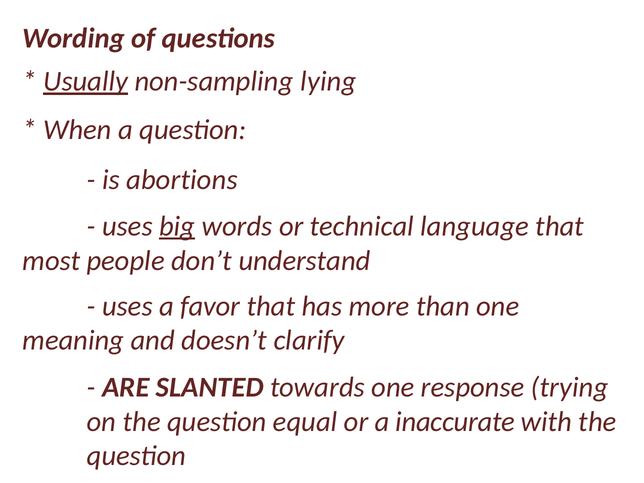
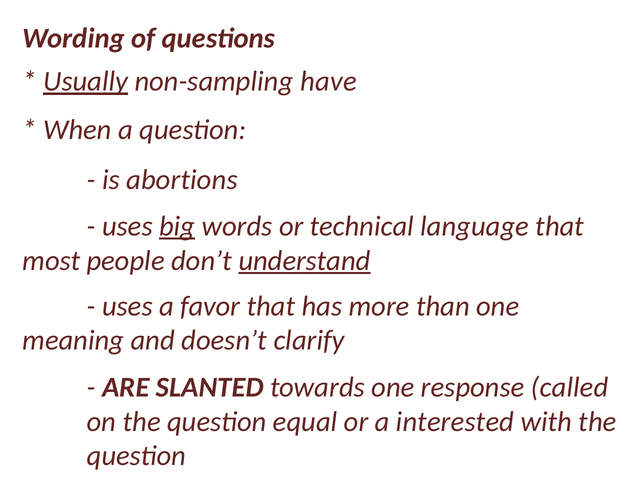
lying: lying -> have (328, 81)
understand underline: none -> present (304, 261)
trying: trying -> called (570, 387)
inaccurate: inaccurate -> interested (455, 422)
